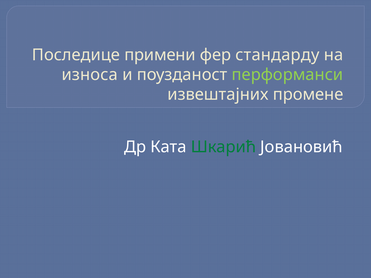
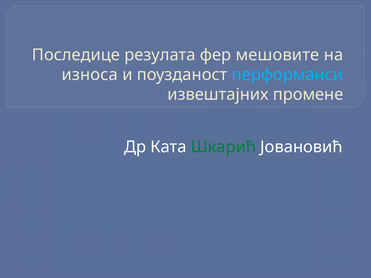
примени: примени -> резулата (160, 55)
стандарду: стандарду -> мешовите (277, 55)
перформанси colour: light green -> light blue (287, 75)
